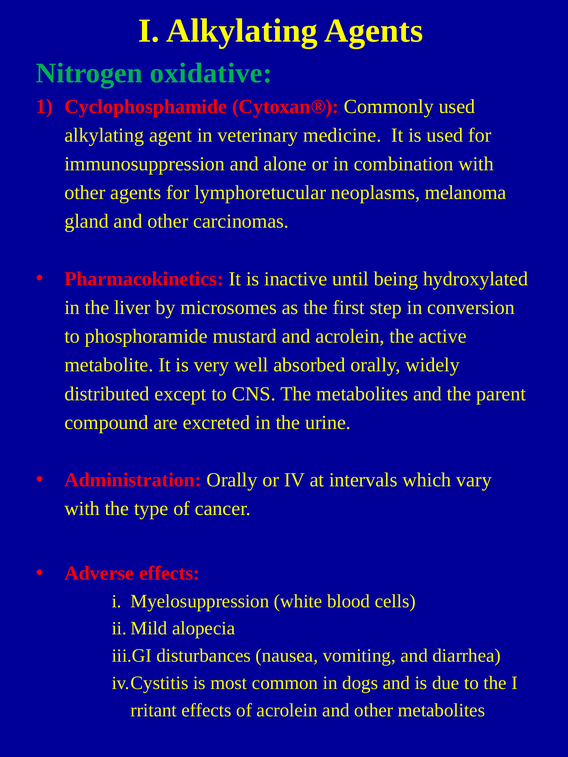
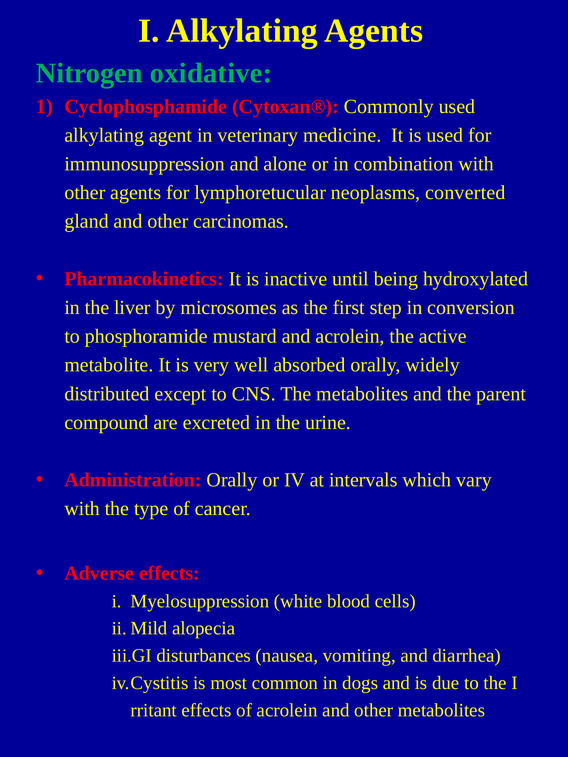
melanoma: melanoma -> converted (465, 193)
